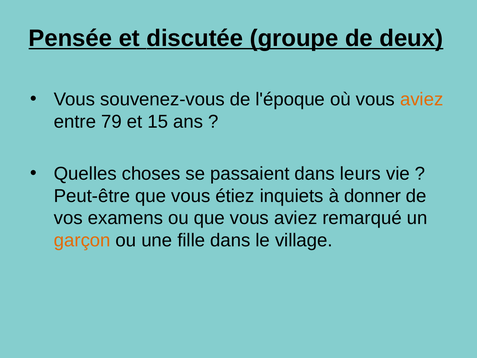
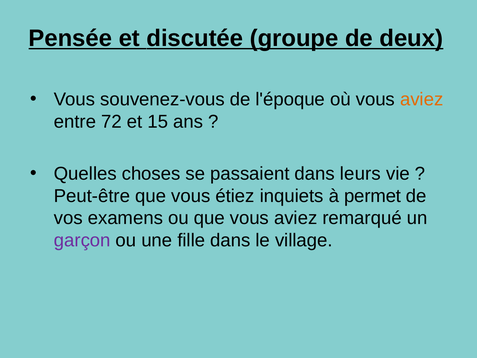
79: 79 -> 72 (112, 121)
donner: donner -> permet (373, 196)
garçon colour: orange -> purple (82, 240)
